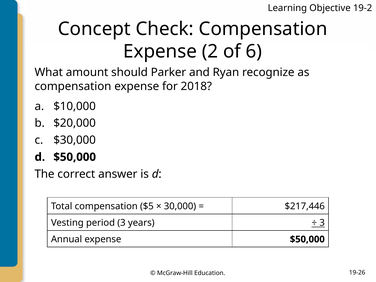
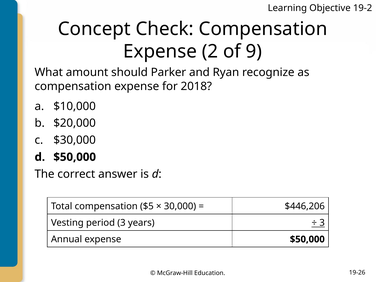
6: 6 -> 9 (254, 51)
$217,446: $217,446 -> $446,206 (305, 206)
